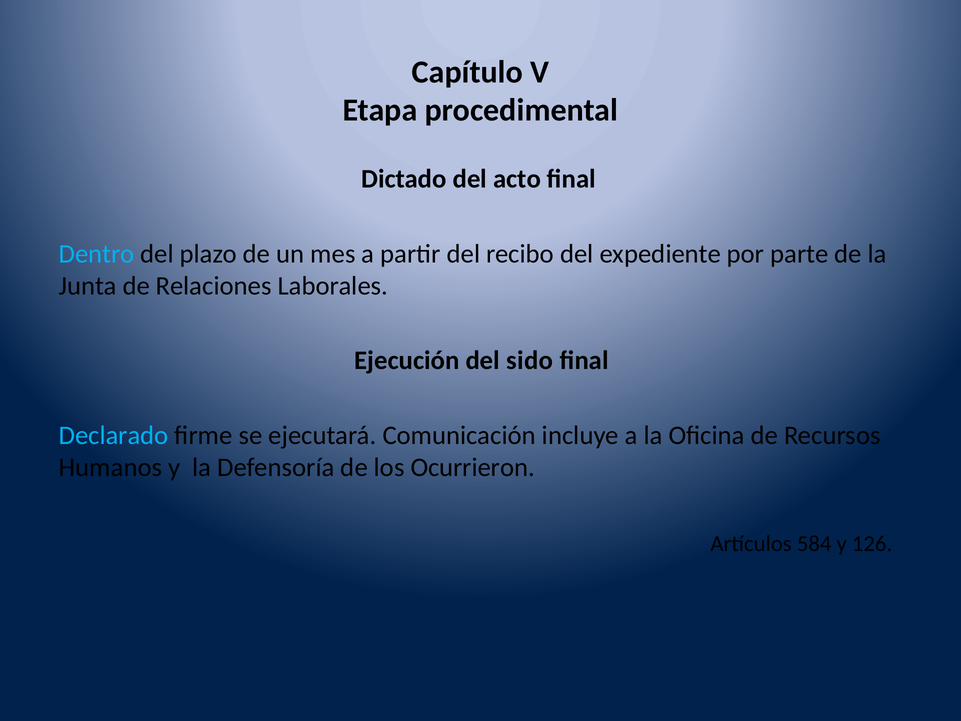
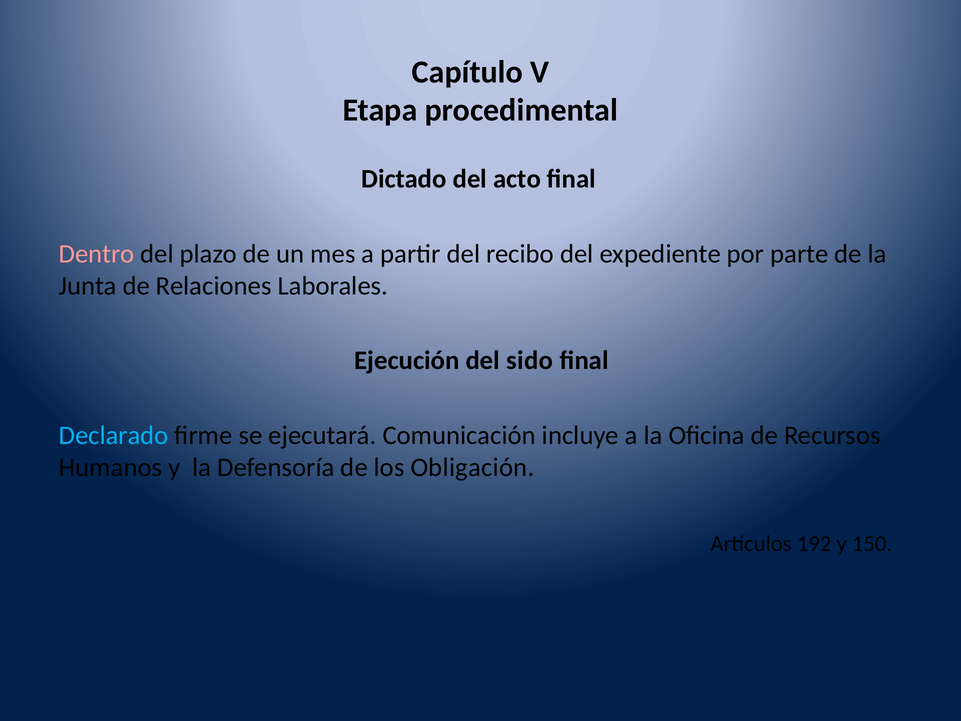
Dentro colour: light blue -> pink (97, 254)
Ocurrieron: Ocurrieron -> Obligación (472, 467)
584: 584 -> 192 (814, 544)
126: 126 -> 150 (872, 544)
